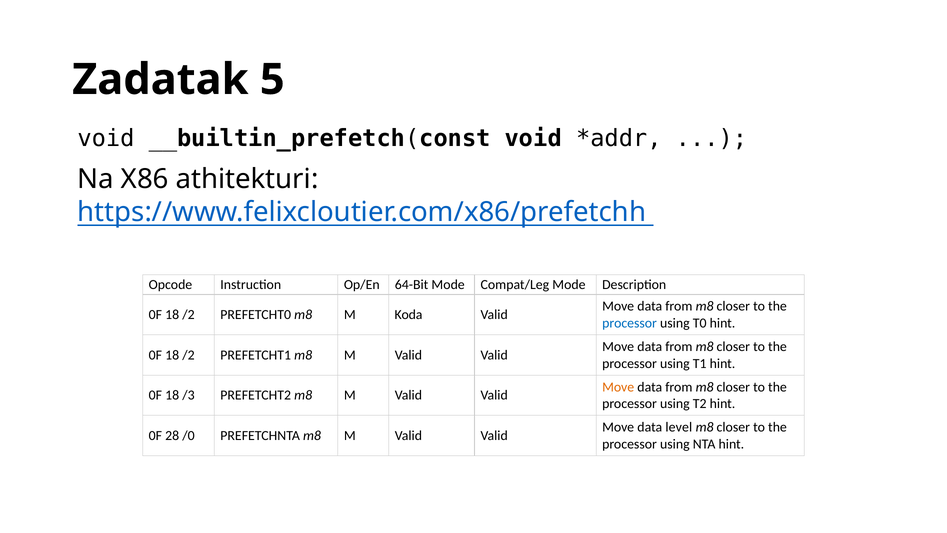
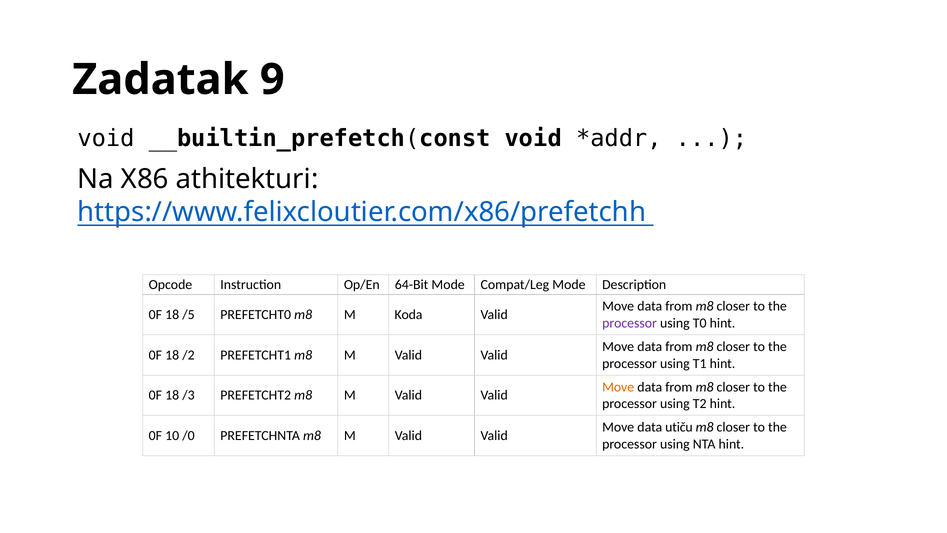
5: 5 -> 9 (272, 80)
/2: /2 -> /5 (188, 315)
processor colour: blue -> purple (630, 323)
level: level -> utiču (679, 427)
28: 28 -> 10 (172, 435)
